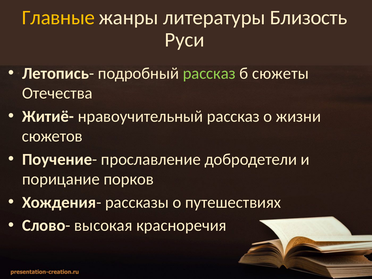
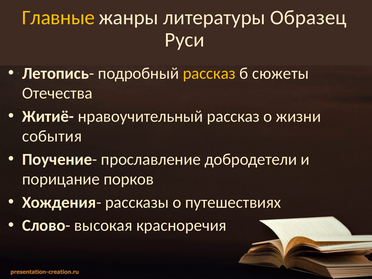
Близость: Близость -> Образец (308, 18)
рассказ colour: light green -> yellow (209, 73)
сюжетов: сюжетов -> события (52, 136)
